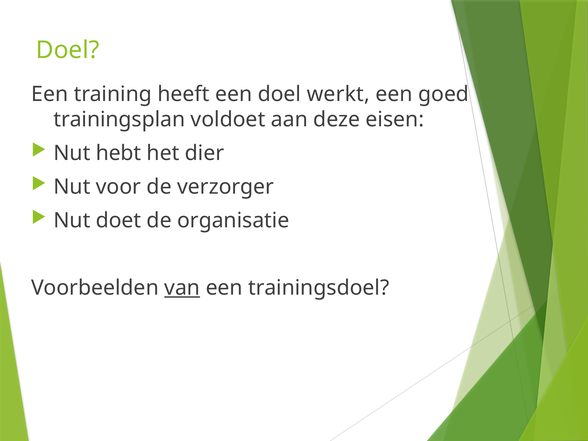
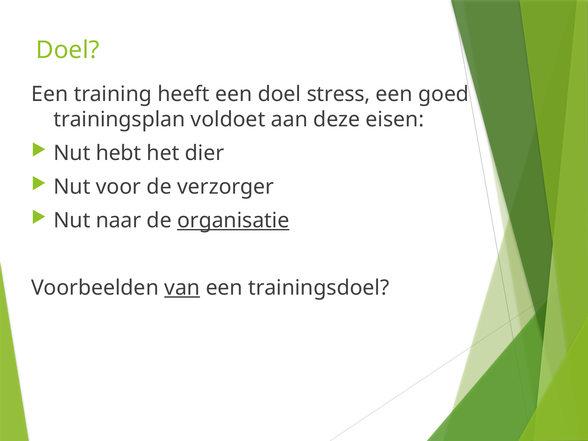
werkt: werkt -> stress (338, 94)
doet: doet -> naar (118, 220)
organisatie underline: none -> present (233, 220)
